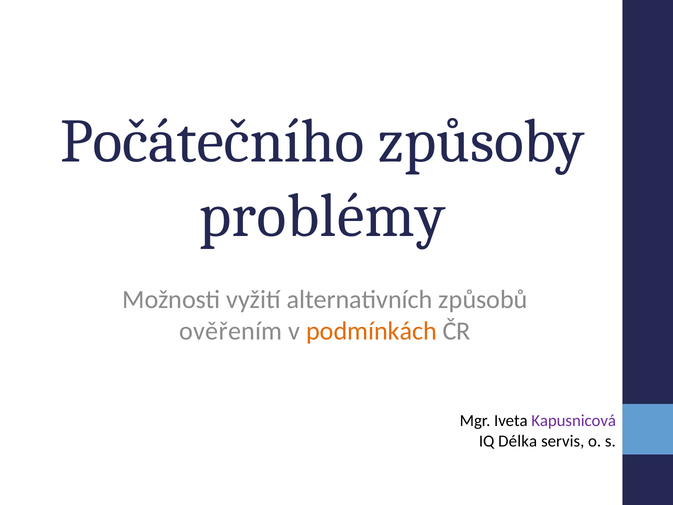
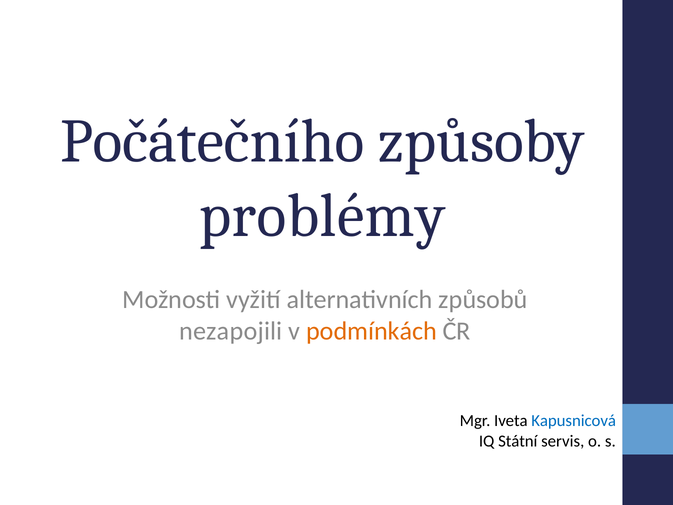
ověřením: ověřením -> nezapojili (231, 331)
Kapusnicová colour: purple -> blue (574, 421)
Délka: Délka -> Státní (518, 441)
